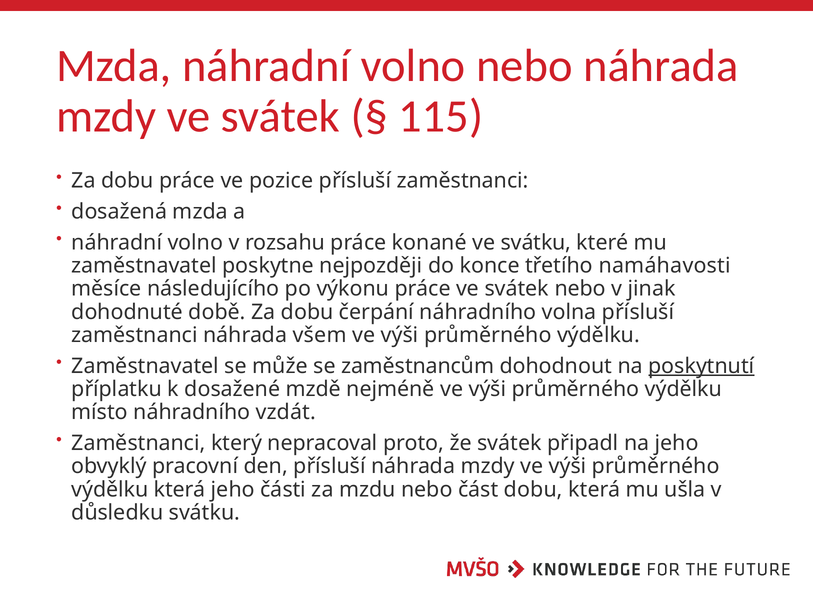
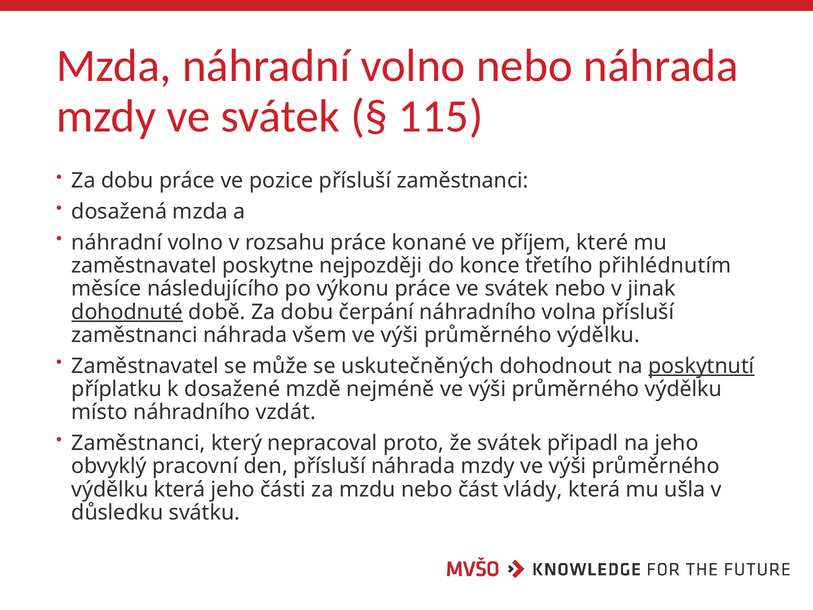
ve svátku: svátku -> příjem (536, 242)
namáhavosti: namáhavosti -> přihlédnutím (665, 266)
dohodnuté underline: none -> present (127, 312)
zaměstnancům: zaměstnancům -> uskutečněných (418, 366)
část dobu: dobu -> vlády (533, 489)
